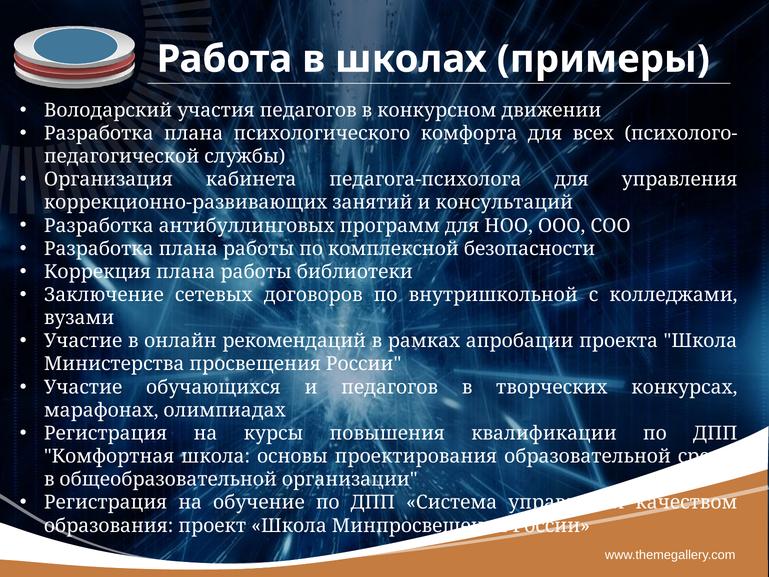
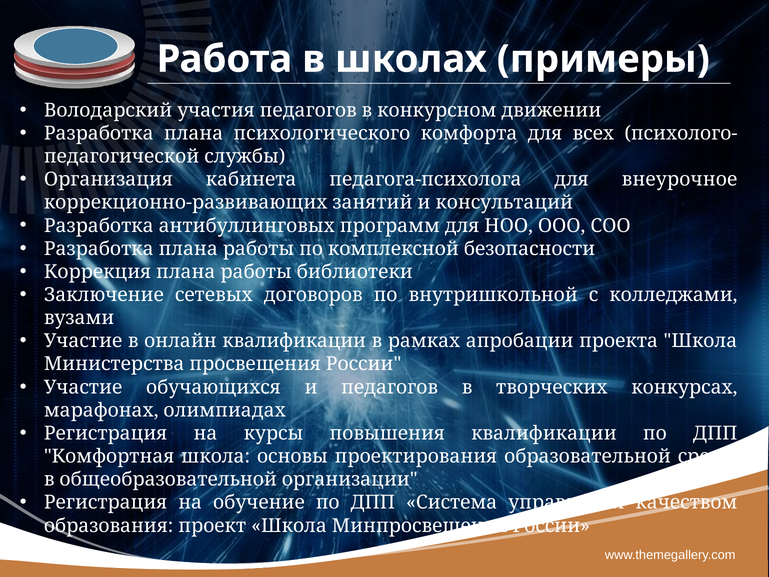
для управления: управления -> внеурочное (679, 179)
онлайн рекомендаций: рекомендаций -> квалификации (294, 341)
